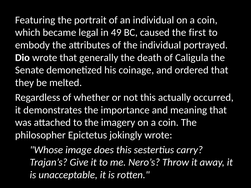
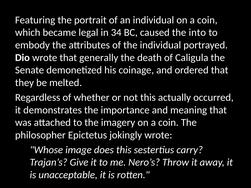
49: 49 -> 34 (116, 33)
first: first -> into (197, 33)
